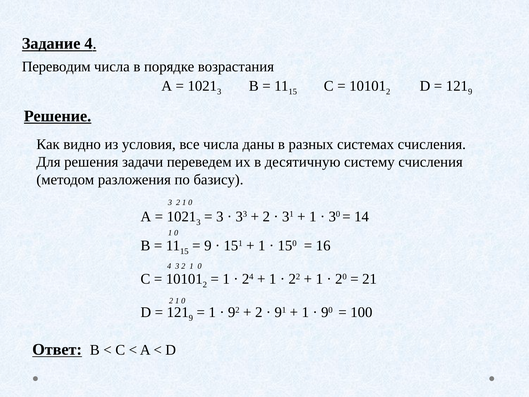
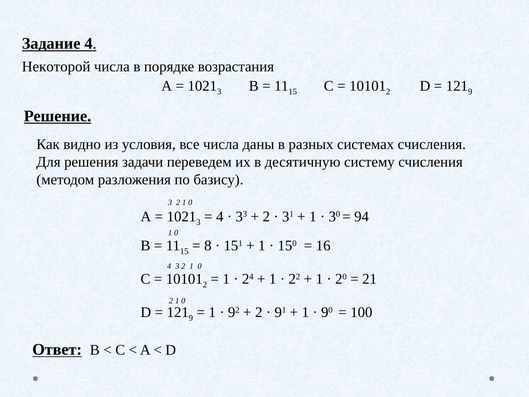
Переводим: Переводим -> Некоторой (56, 66)
3: 3 -> 4 (220, 216)
14: 14 -> 94 (362, 216)
9: 9 -> 8 (208, 246)
